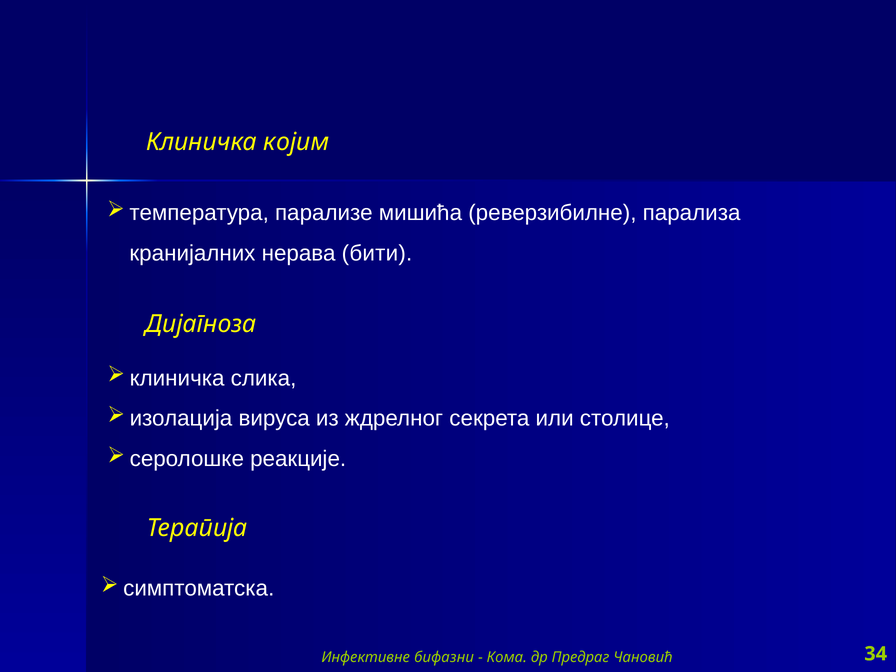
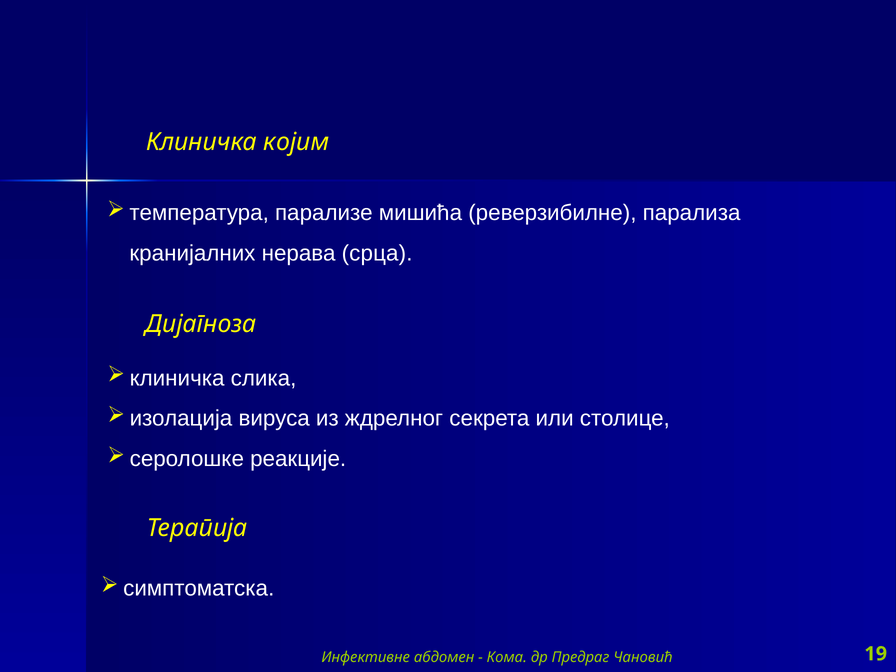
бити: бити -> срца (377, 253)
бифазни: бифазни -> абдомен (444, 657)
34: 34 -> 19 (876, 654)
